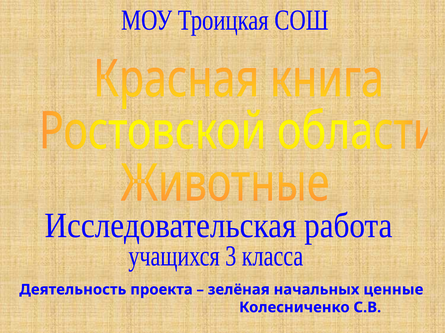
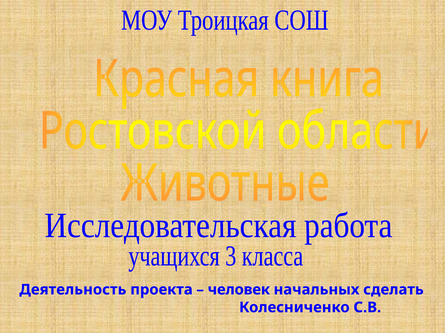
зелёная: зелёная -> человек (239, 290)
ценные: ценные -> сделать (393, 290)
